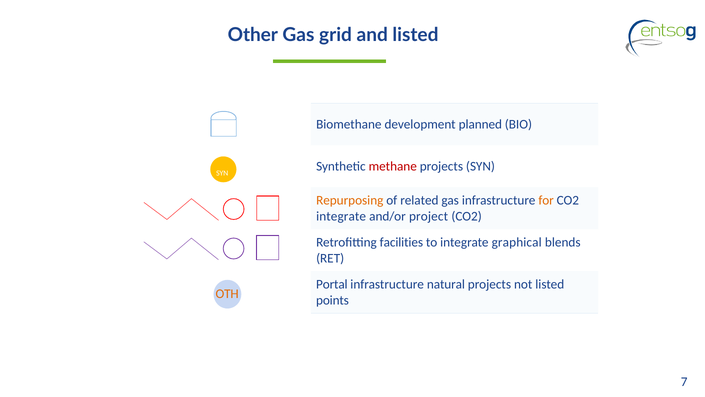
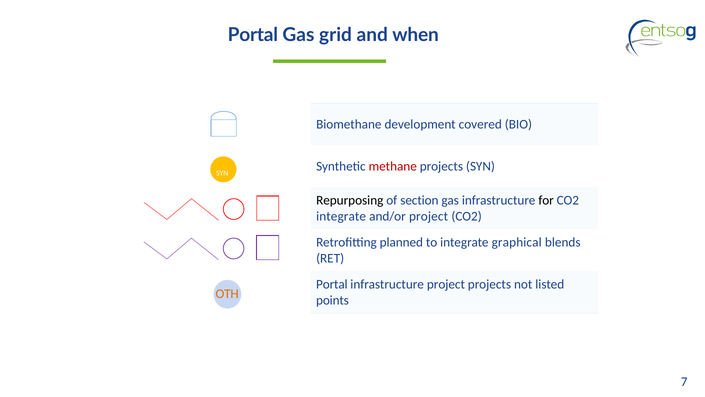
Other: Other -> Portal (253, 35)
and listed: listed -> when (416, 35)
planned: planned -> covered (480, 124)
Repurposing colour: orange -> black (350, 200)
related: related -> section (419, 200)
for colour: orange -> black (546, 200)
facilities: facilities -> planned (401, 242)
infrastructure natural: natural -> project (446, 284)
